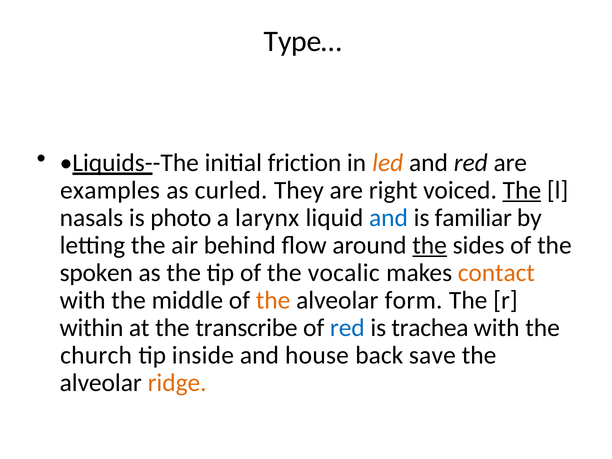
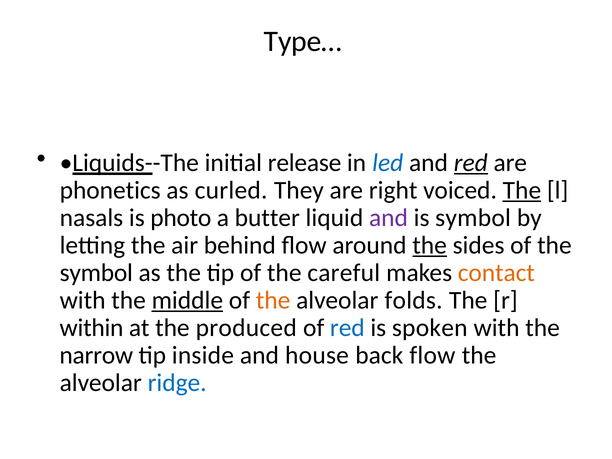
friction: friction -> release (305, 163)
led colour: orange -> blue (388, 163)
red underline: none -> present (471, 163)
examples: examples -> phonetics (110, 190)
larynx: larynx -> butter (267, 218)
and colour: blue -> purple (389, 218)
is familiar: familiar -> symbol (473, 218)
spoken: spoken -> symbol (96, 273)
vocalic: vocalic -> careful (344, 273)
middle underline: none -> present (187, 300)
form: form -> folds (414, 300)
transcribe: transcribe -> produced (246, 328)
trachea: trachea -> spoken (430, 328)
church: church -> narrow (96, 356)
back save: save -> flow (432, 356)
ridge colour: orange -> blue (177, 383)
